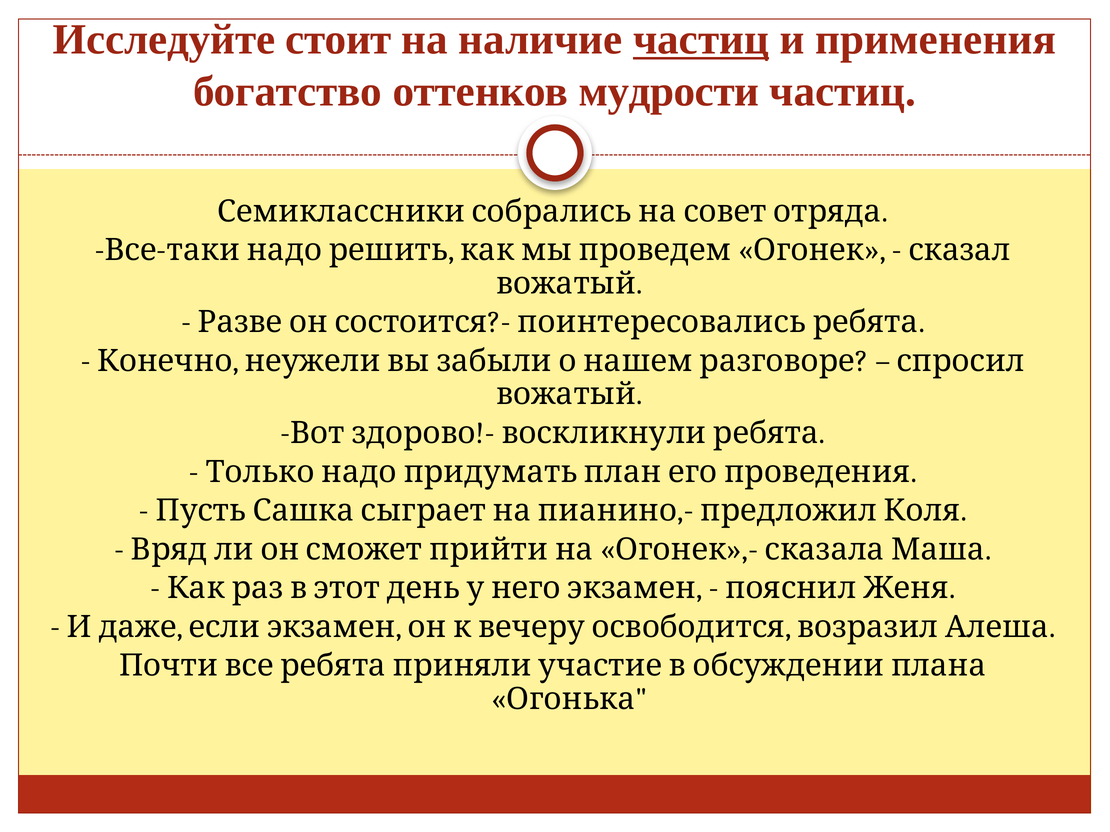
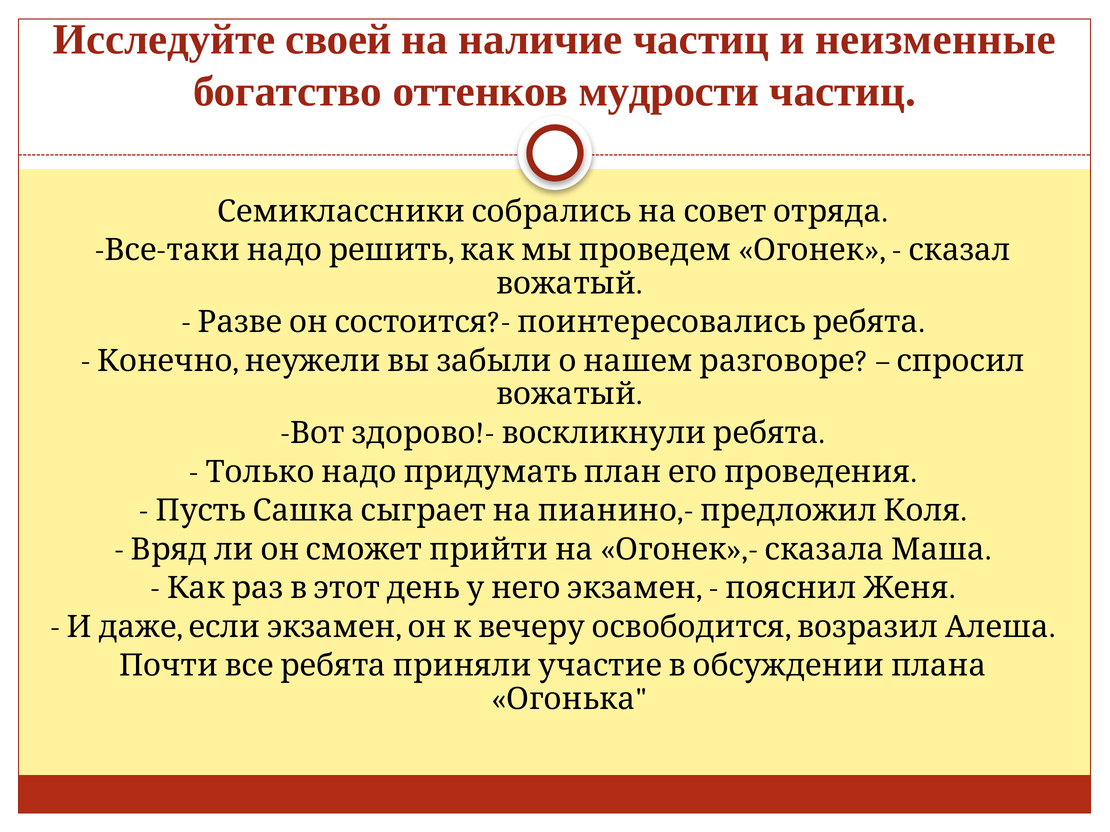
стоит: стоит -> своей (339, 40)
частиц underline: present -> none (701, 40)
применения: применения -> неизменные (935, 40)
